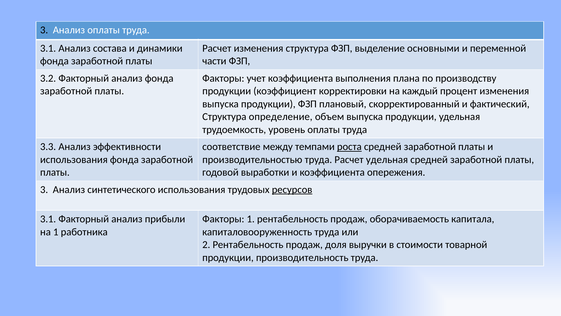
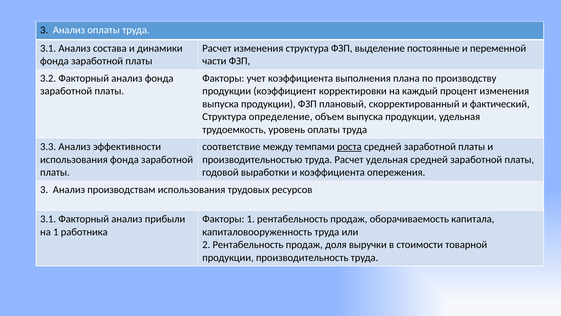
основными: основными -> постоянные (433, 48)
синтетического: синтетического -> производствам (121, 189)
ресурсов underline: present -> none (292, 189)
